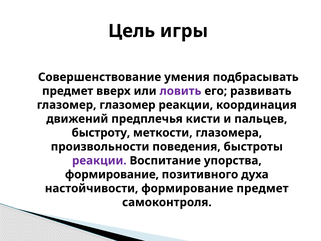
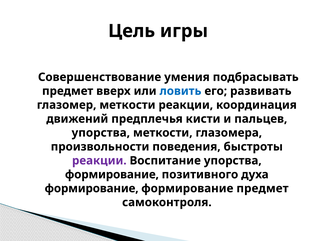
ловить colour: purple -> blue (180, 91)
глазомер глазомер: глазомер -> меткости (127, 105)
быстроту: быстроту -> упорства (101, 133)
настойчивости: настойчивости -> формирование (92, 188)
